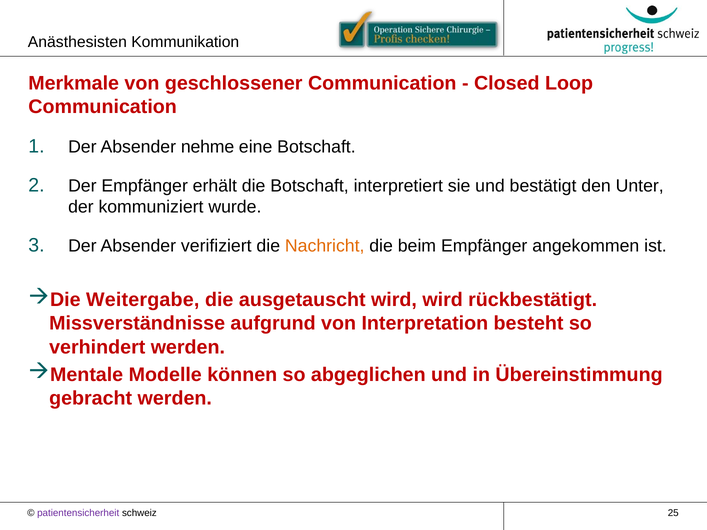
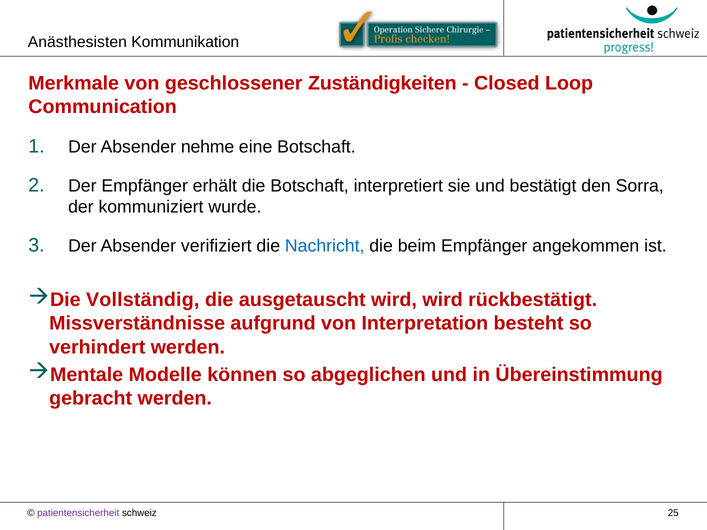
geschlossener Communication: Communication -> Zuständigkeiten (382, 83)
Unter: Unter -> Sorra (640, 186)
Nachricht colour: orange -> blue (325, 246)
Weitergabe: Weitergabe -> Vollständig (143, 300)
